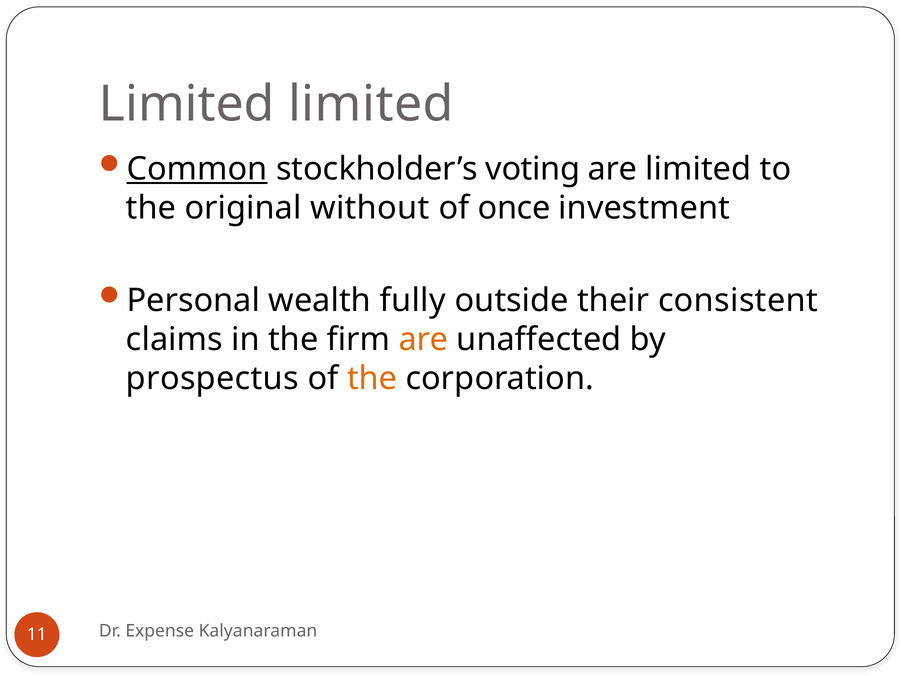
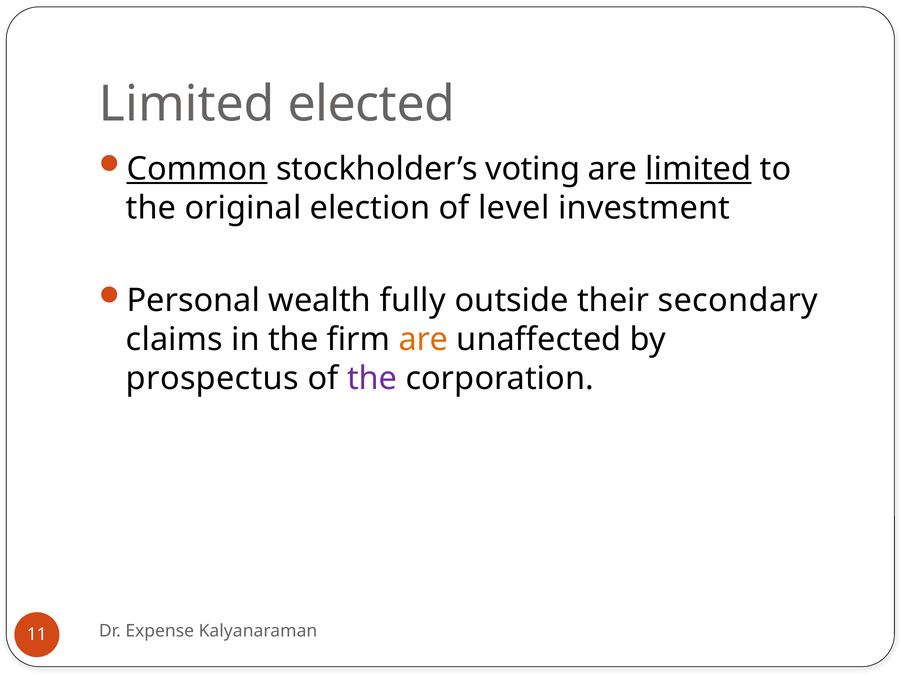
Limited limited: limited -> elected (371, 104)
limited underline: none -> present (698, 169)
without: without -> election (370, 208)
once: once -> level (514, 208)
consistent: consistent -> secondary (738, 301)
the colour: orange -> purple (372, 379)
